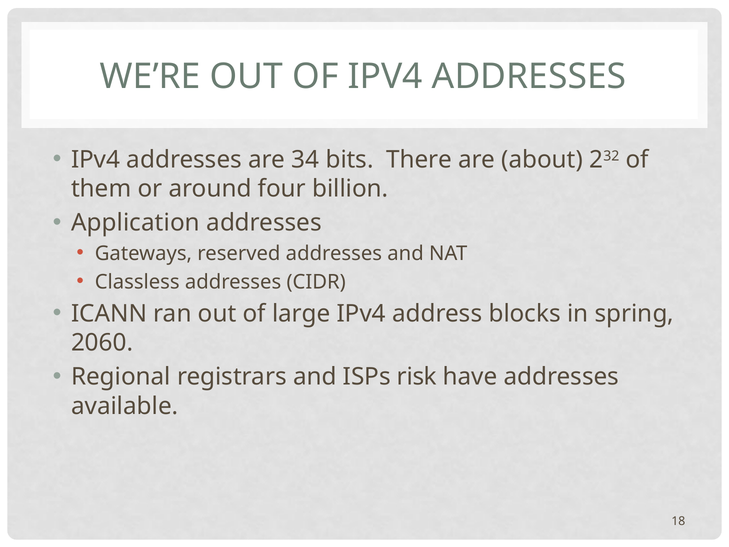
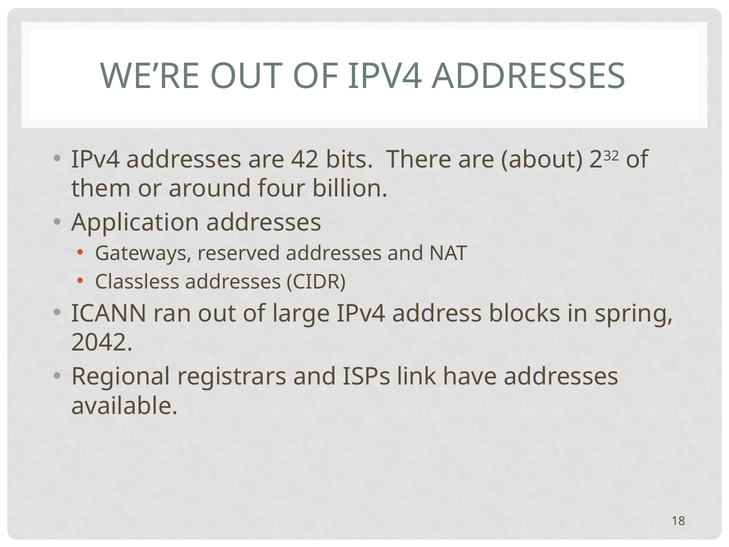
34: 34 -> 42 (305, 160)
2060: 2060 -> 2042 (102, 343)
risk: risk -> link (417, 377)
